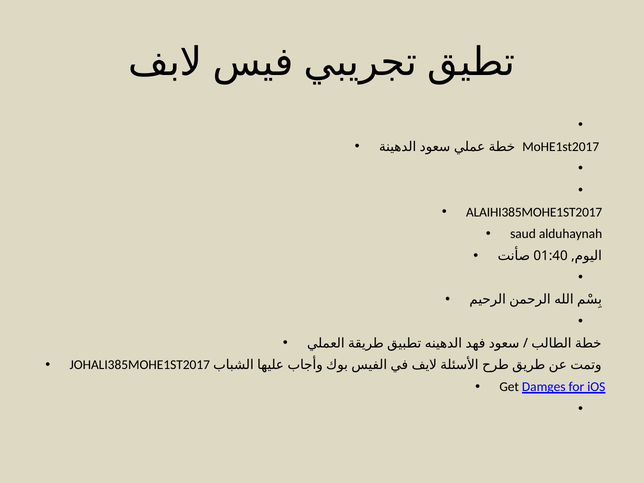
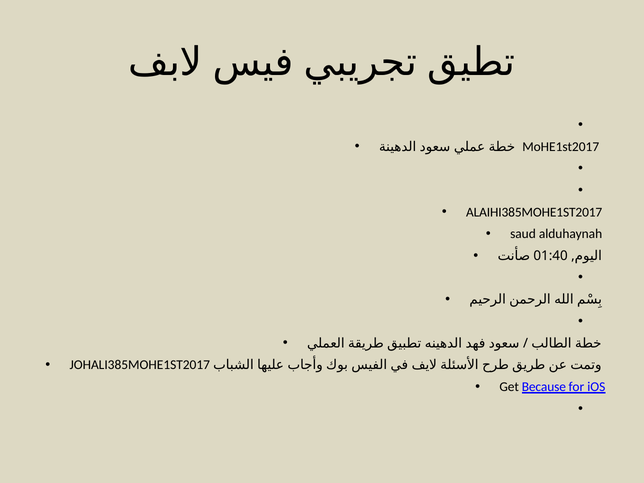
Damges: Damges -> Because (544, 387)
